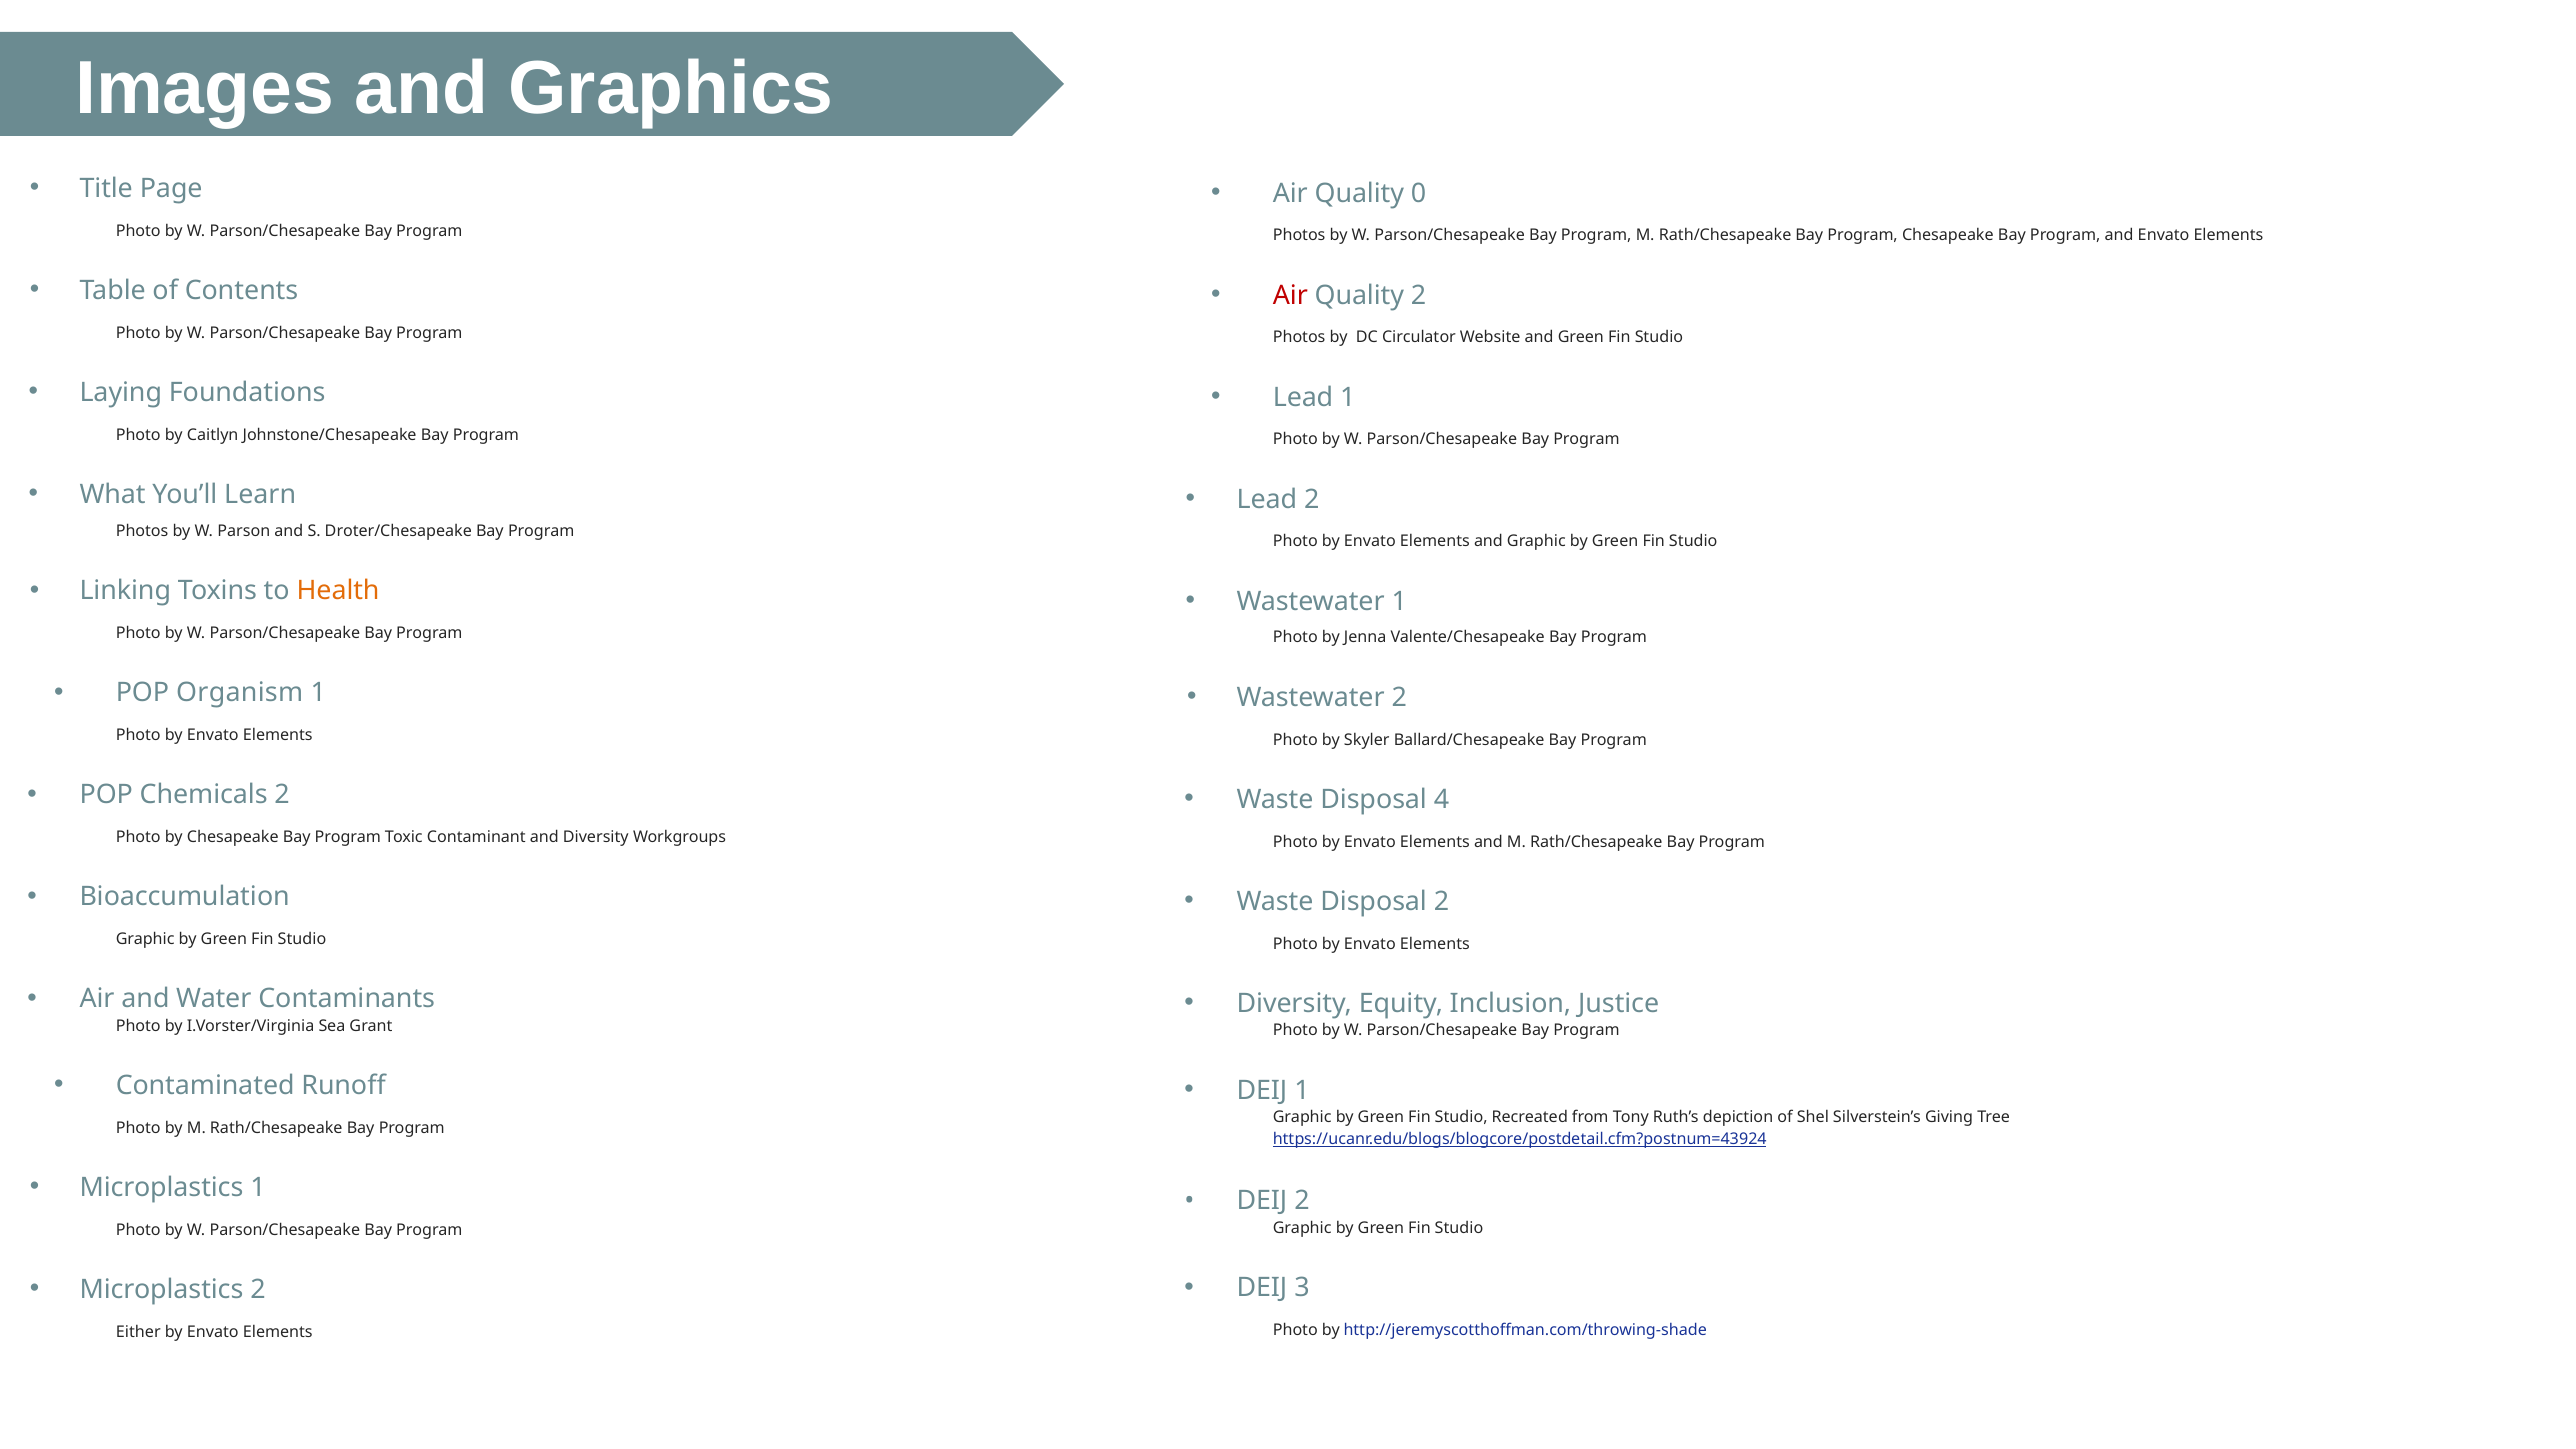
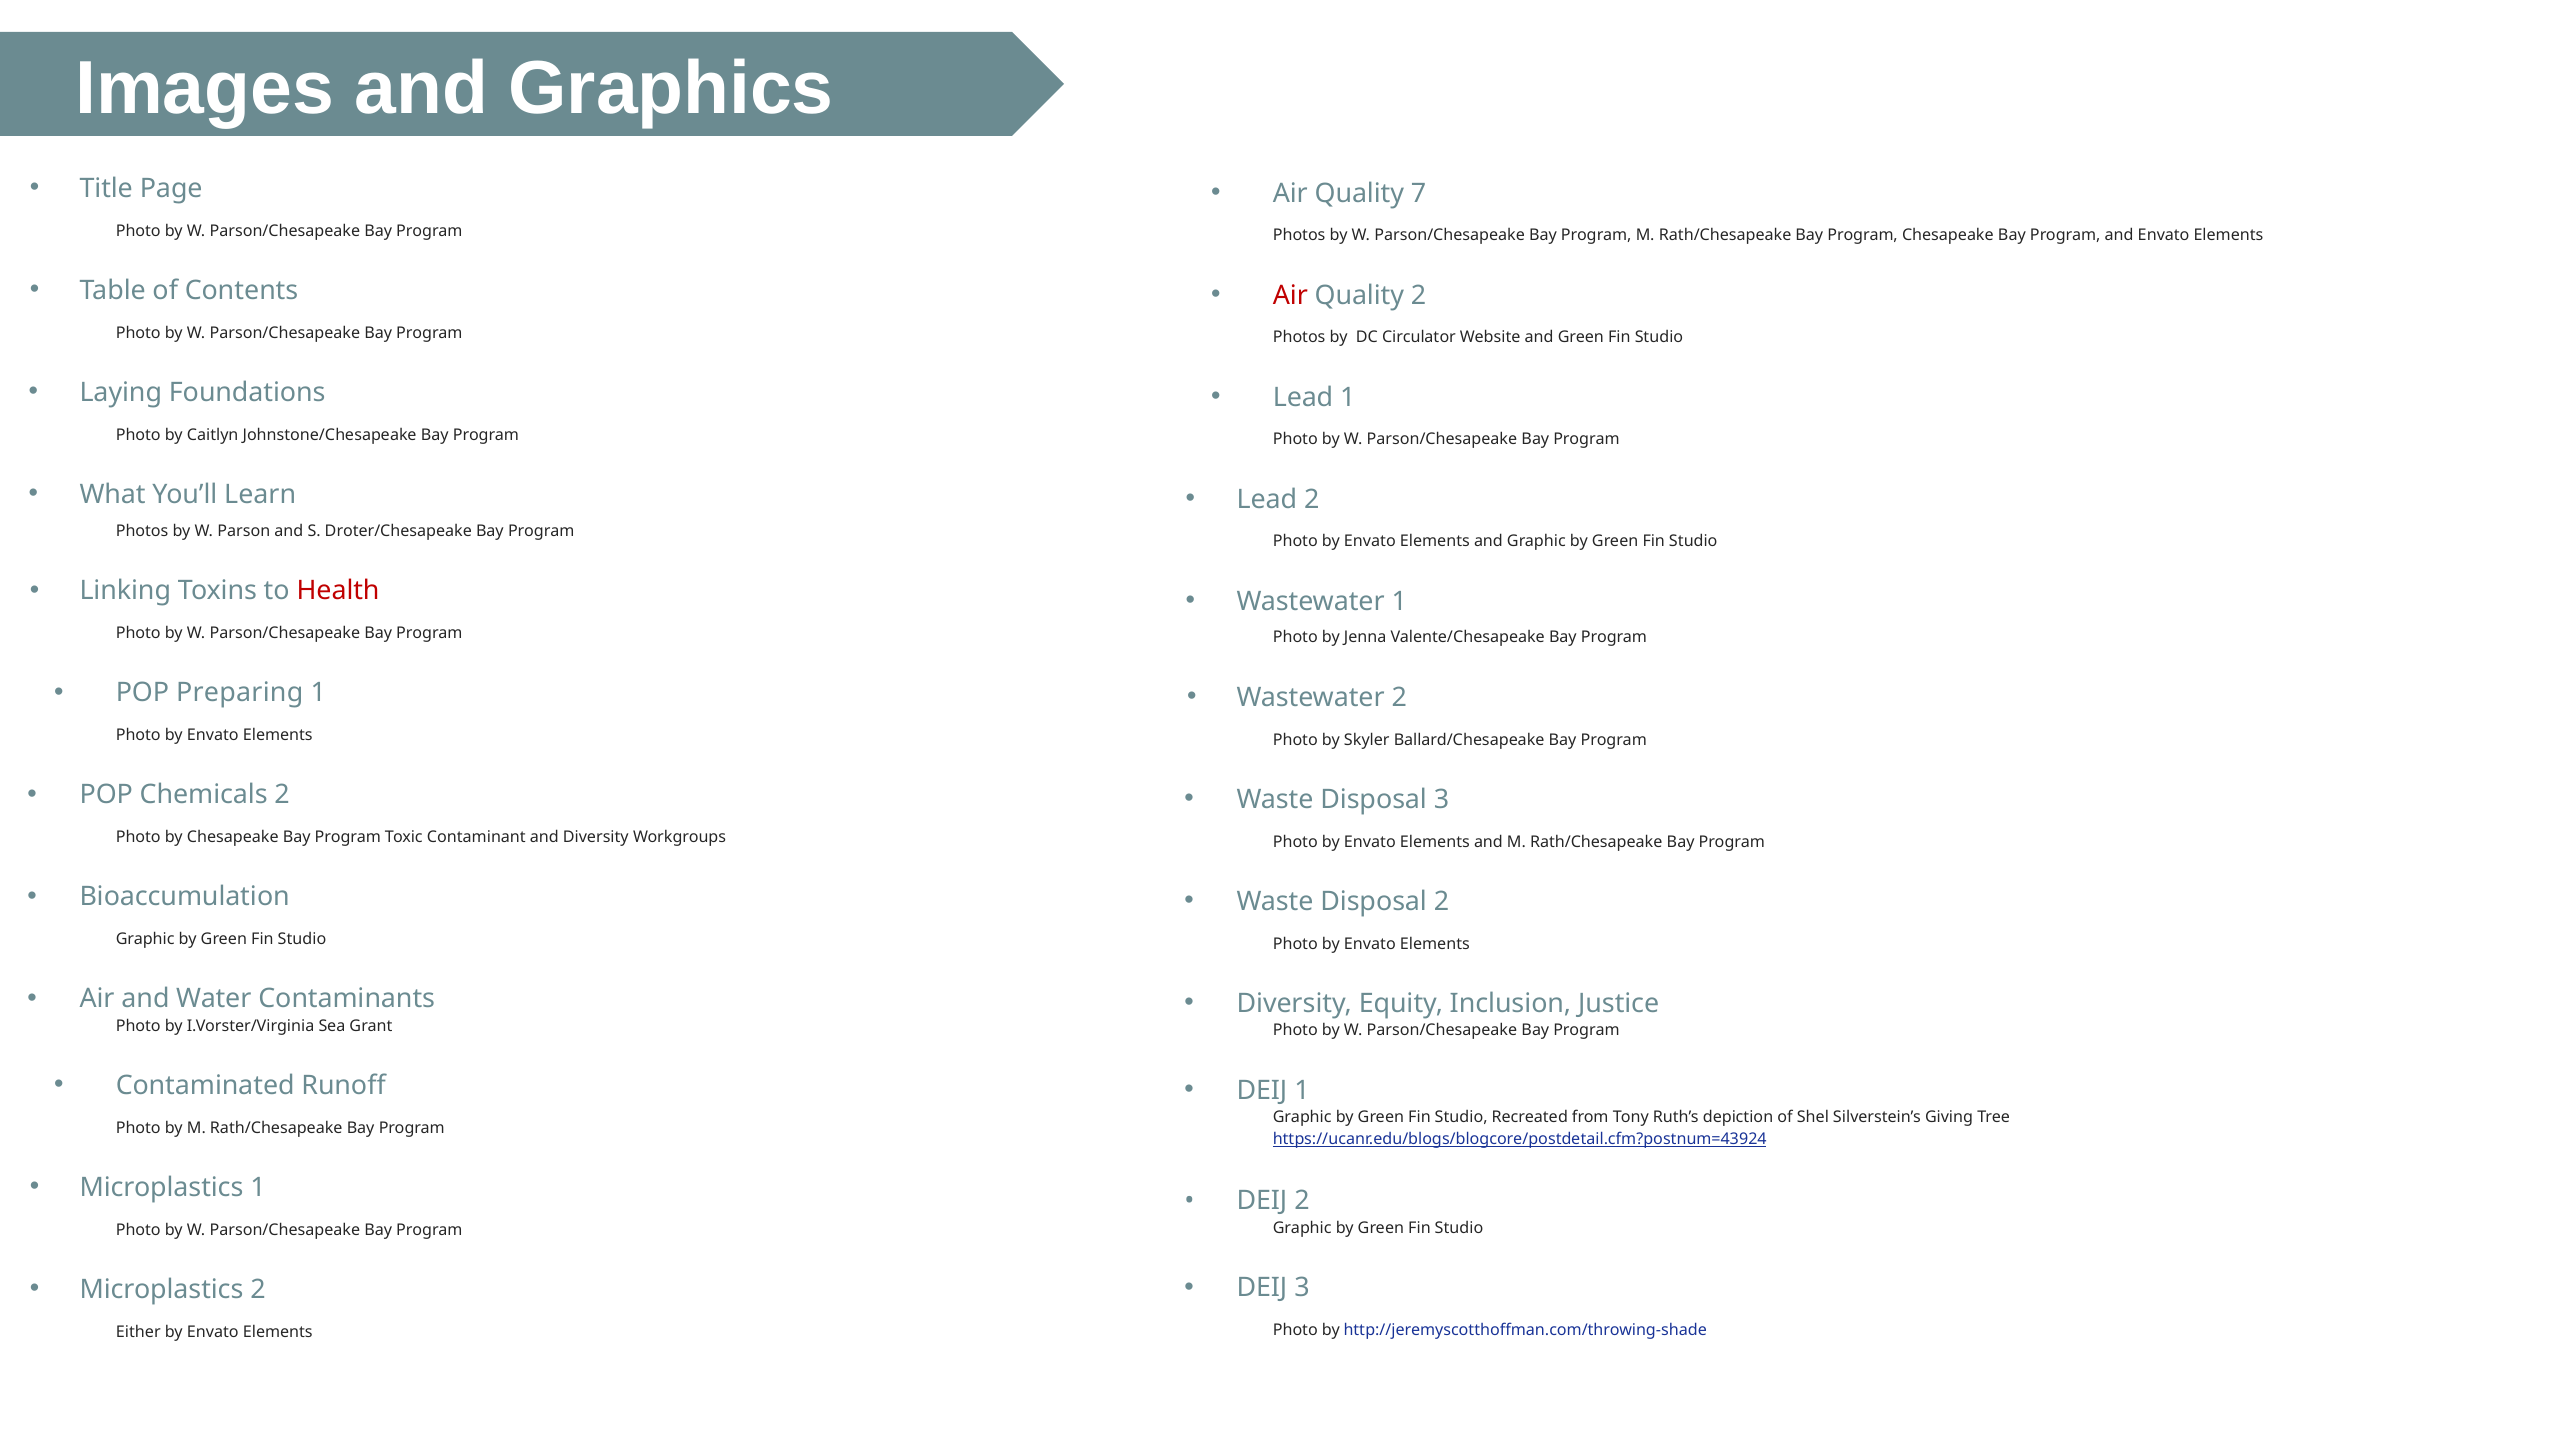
0: 0 -> 7 (1419, 193)
Health colour: orange -> red (338, 591)
Organism: Organism -> Preparing (240, 693)
Disposal 4: 4 -> 3 (1441, 800)
